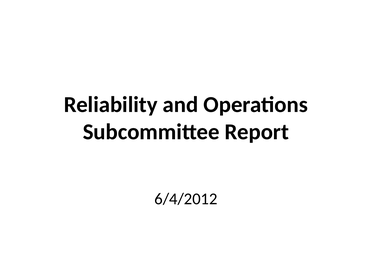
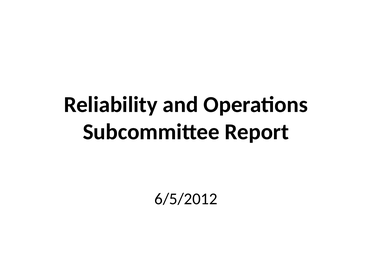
6/4/2012: 6/4/2012 -> 6/5/2012 (186, 199)
